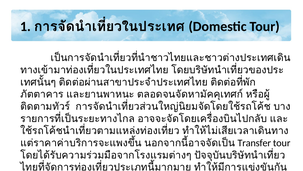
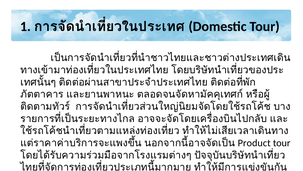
Transfer: Transfer -> Product (254, 143)
